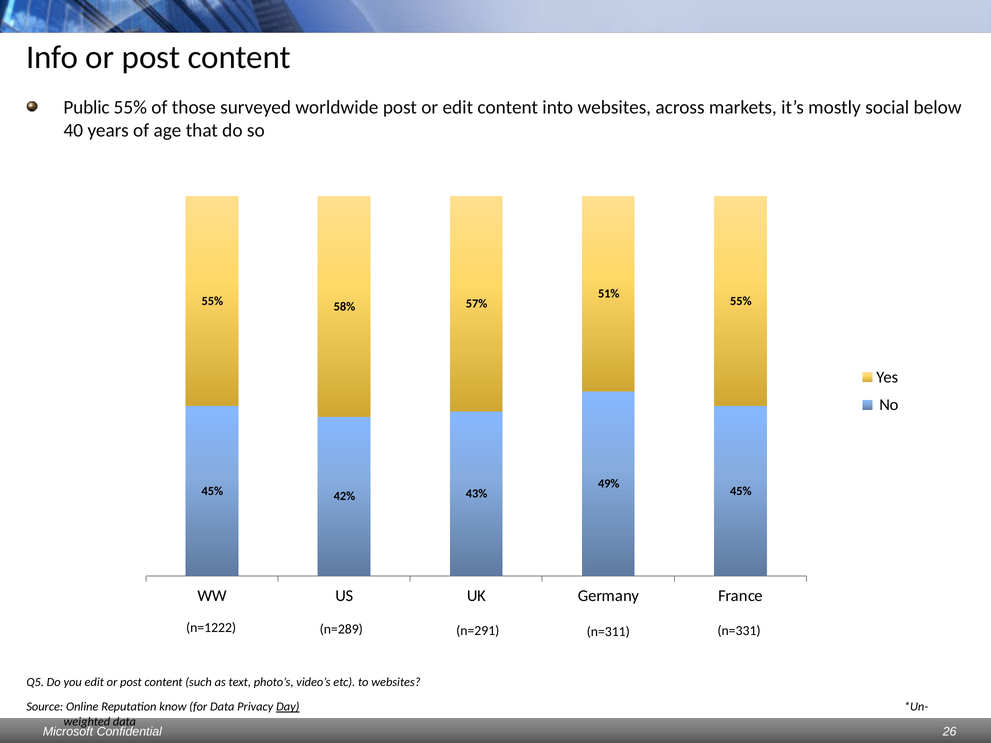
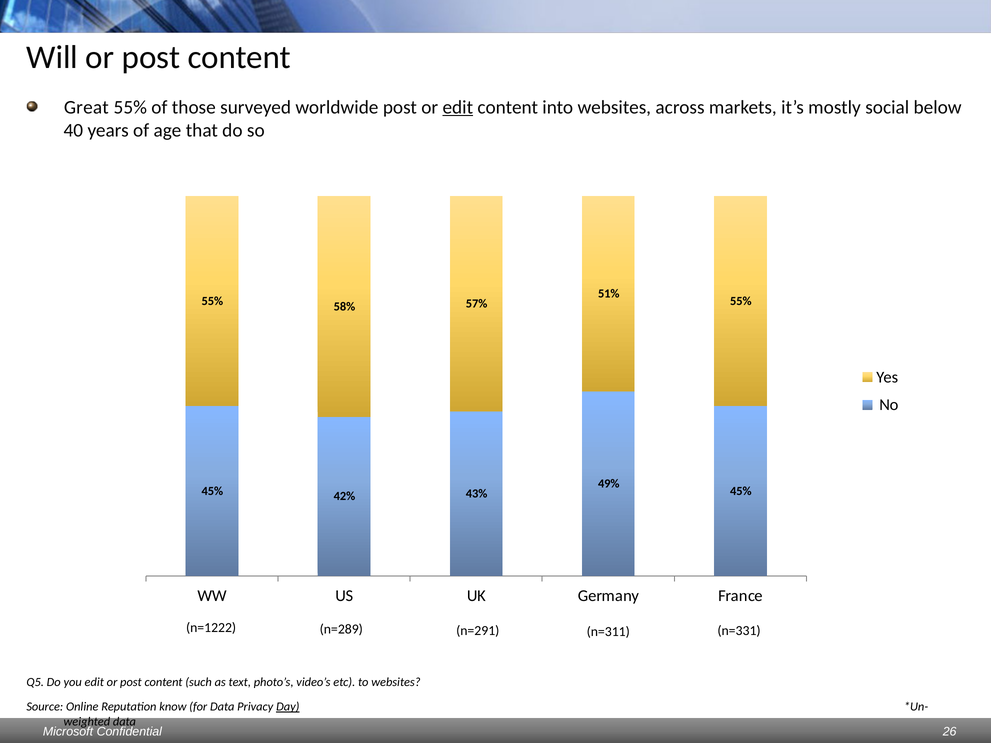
Info: Info -> Will (52, 57)
Public: Public -> Great (86, 107)
edit underline: none -> present (458, 107)
